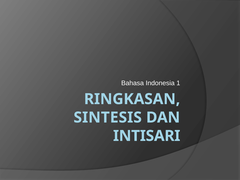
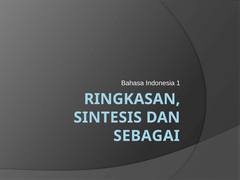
INTISARI: INTISARI -> SEBAGAI (147, 136)
